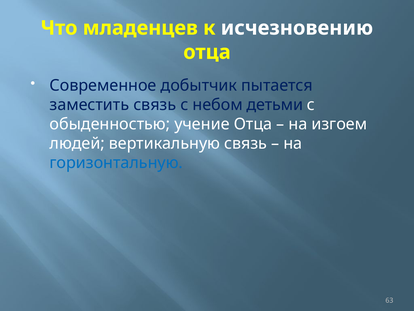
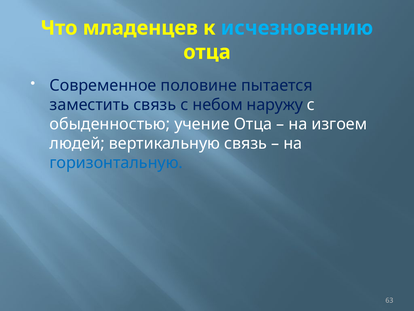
исчезновению colour: white -> light blue (297, 28)
добытчик: добытчик -> половине (199, 85)
детьми: детьми -> наружу (275, 105)
